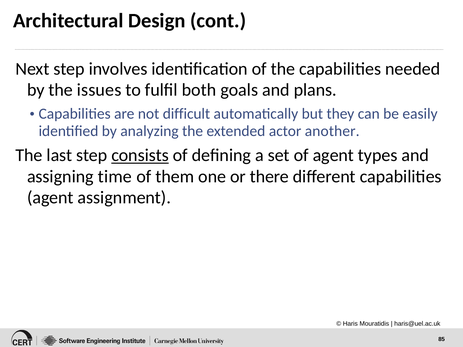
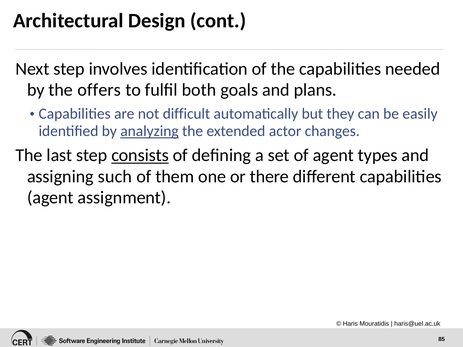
issues: issues -> offers (99, 90)
analyzing underline: none -> present (149, 131)
another: another -> changes (332, 131)
time: time -> such (115, 177)
